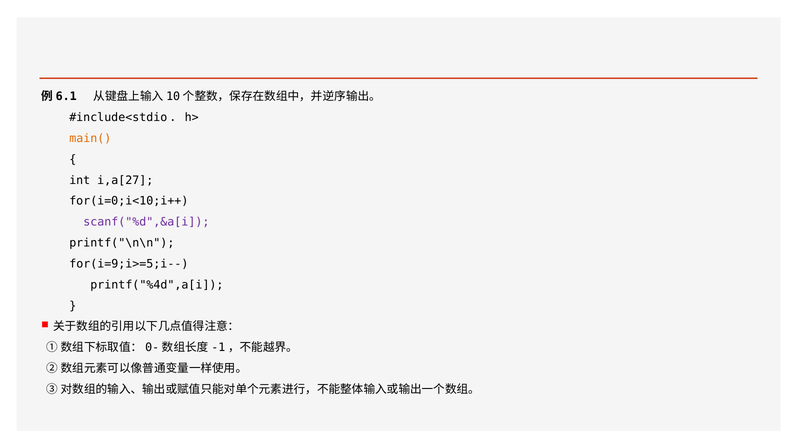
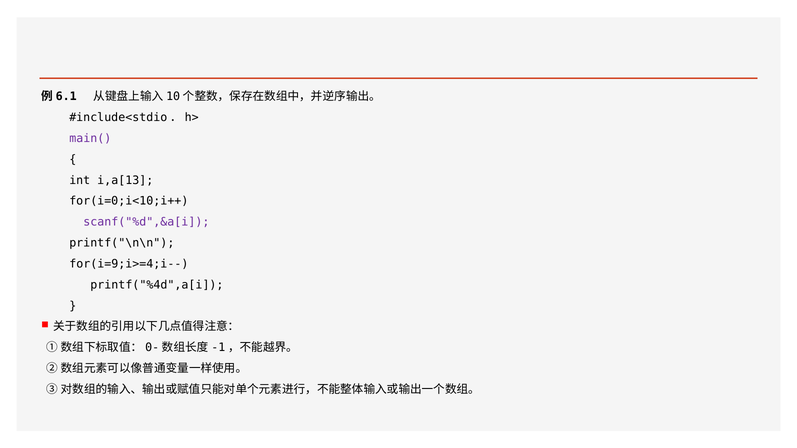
main( colour: orange -> purple (90, 139)
i,a[27: i,a[27 -> i,a[13 (125, 180)
for(i=9;i>=5;i--: for(i=9;i>=5;i-- -> for(i=9;i>=4;i-- (129, 264)
